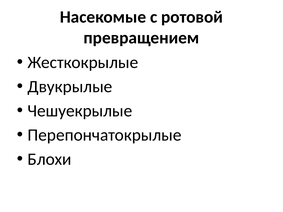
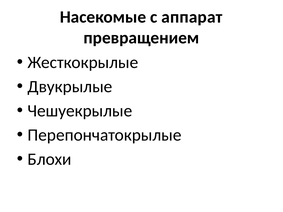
ротовой: ротовой -> аппарат (192, 17)
